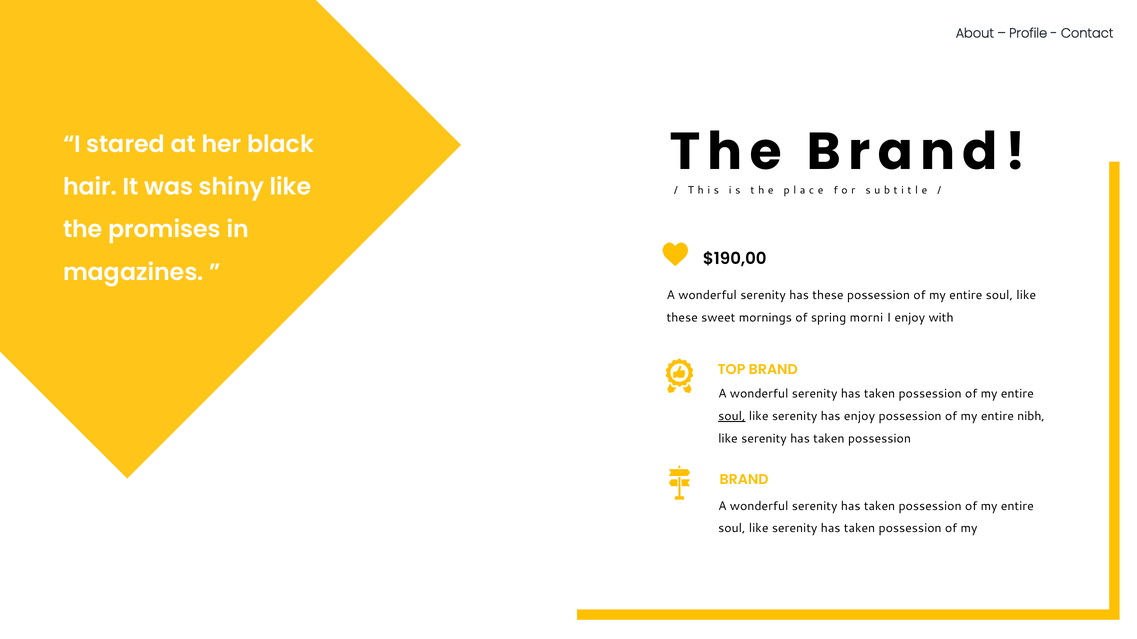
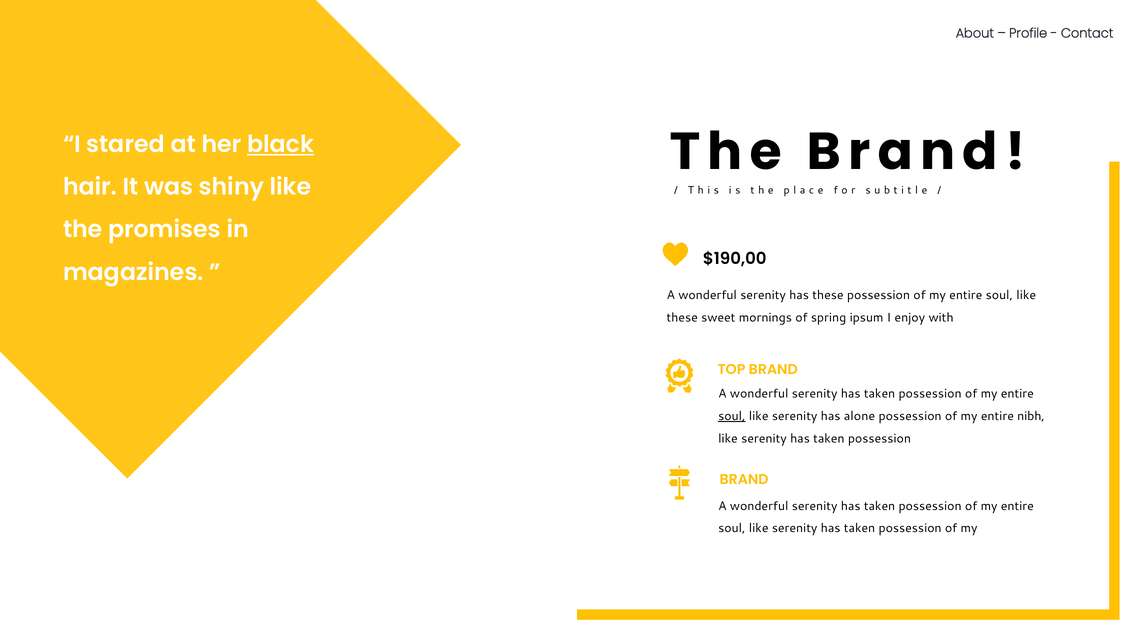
black underline: none -> present (281, 145)
morni: morni -> ipsum (867, 318)
has enjoy: enjoy -> alone (859, 417)
